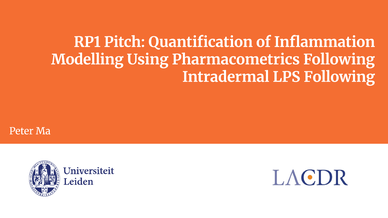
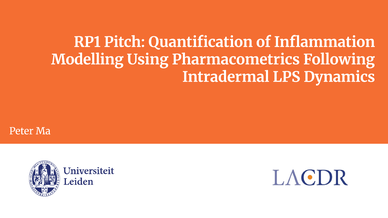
LPS Following: Following -> Dynamics (339, 77)
